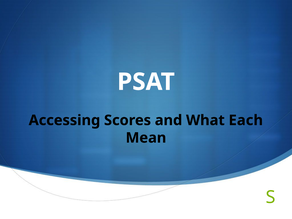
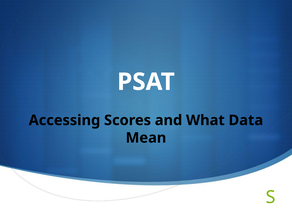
Each: Each -> Data (246, 120)
